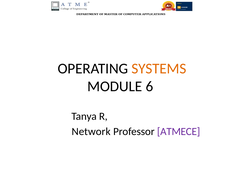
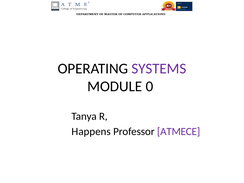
SYSTEMS colour: orange -> purple (159, 69)
6: 6 -> 0 (149, 86)
Network: Network -> Happens (91, 131)
